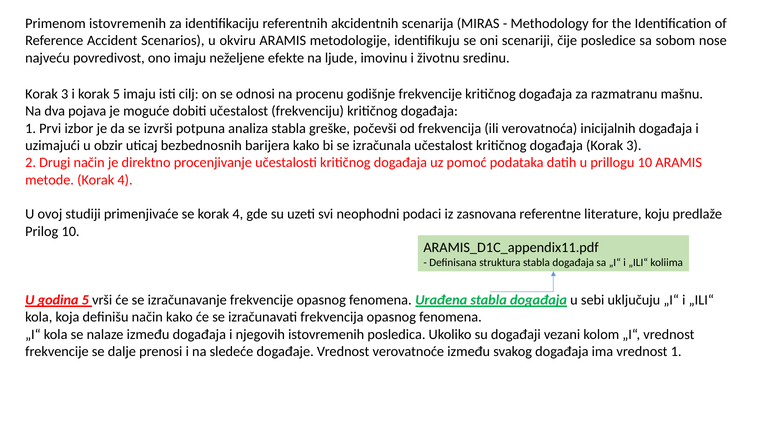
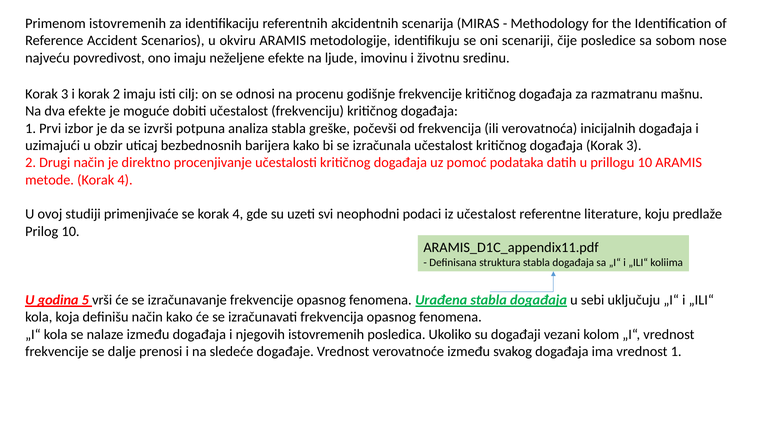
korak 5: 5 -> 2 (116, 94)
dva pojava: pojava -> efekte (87, 111)
iz zasnovana: zasnovana -> učestalost (486, 214)
